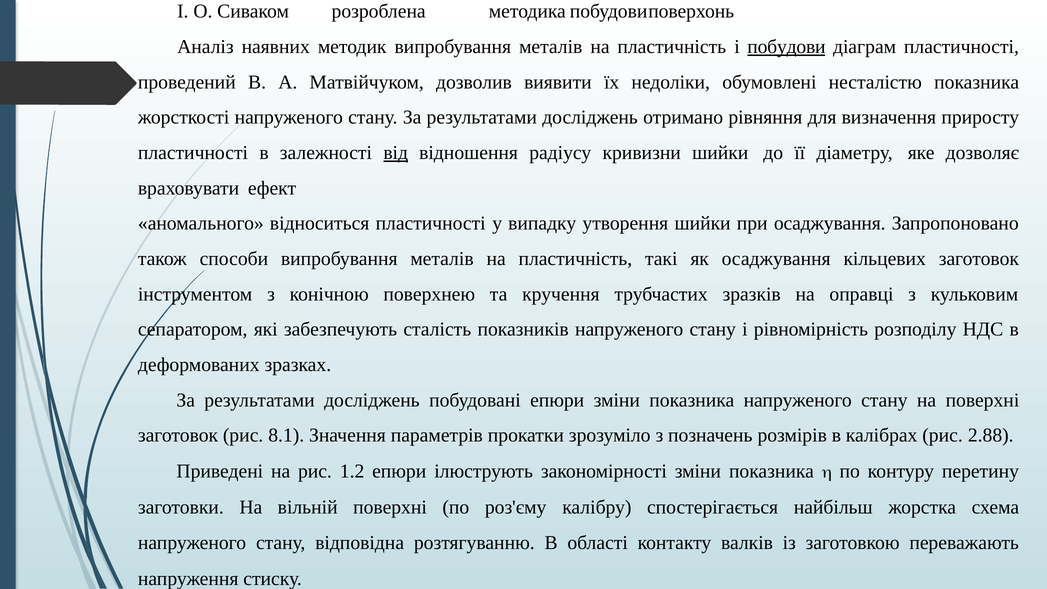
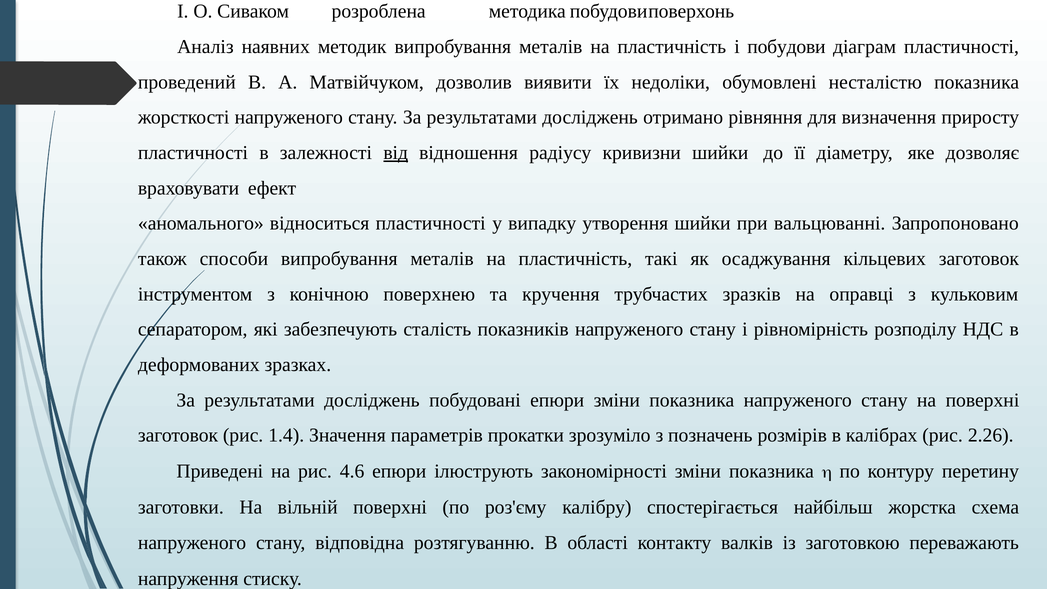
побудови underline: present -> none (786, 47)
при осаджування: осаджування -> вальцюванні (830, 223)
8.1: 8.1 -> 1.4 (286, 435)
2.88: 2.88 -> 2.26 (991, 435)
1.2: 1.2 -> 4.6 (352, 471)
